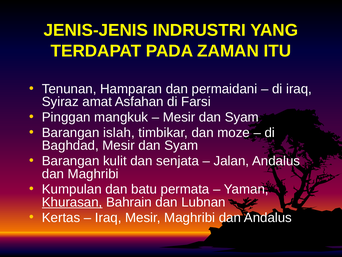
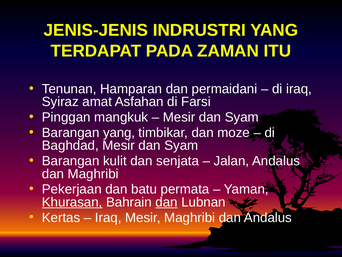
Barangan islah: islah -> yang (119, 133)
Kumpulan: Kumpulan -> Pekerjaan (72, 189)
dan underline: none -> present (167, 202)
